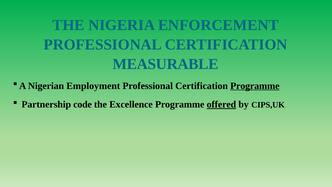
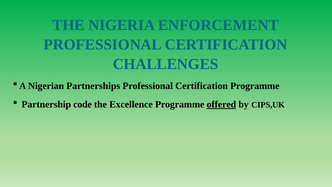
MEASURABLE: MEASURABLE -> CHALLENGES (166, 64)
Employment: Employment -> Partnerships (93, 86)
Programme underline: present -> none (255, 86)
